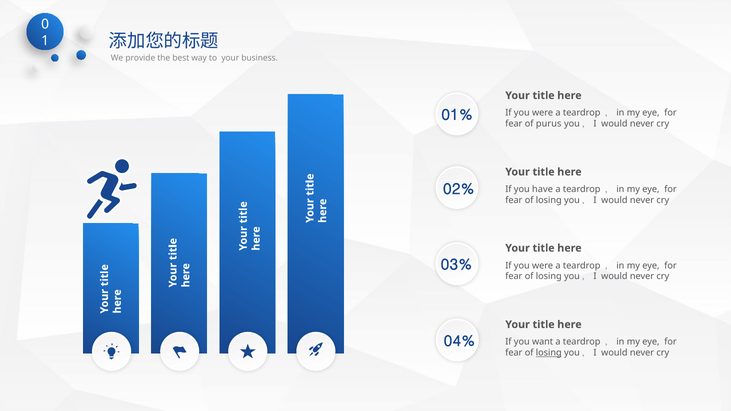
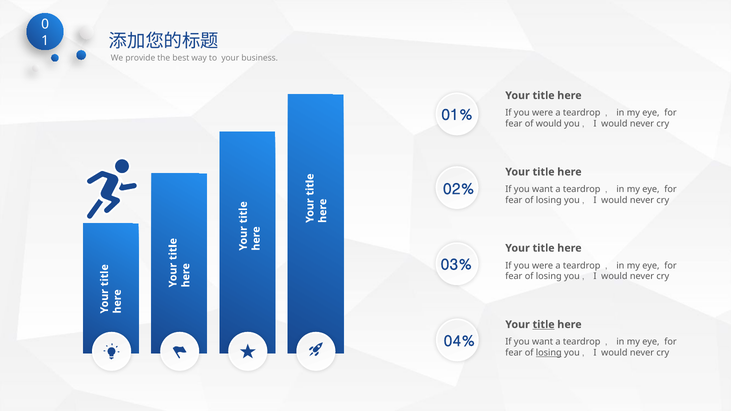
of purus: purus -> would (549, 124)
have: have -> want (543, 189)
title underline: none -> present (544, 325)
